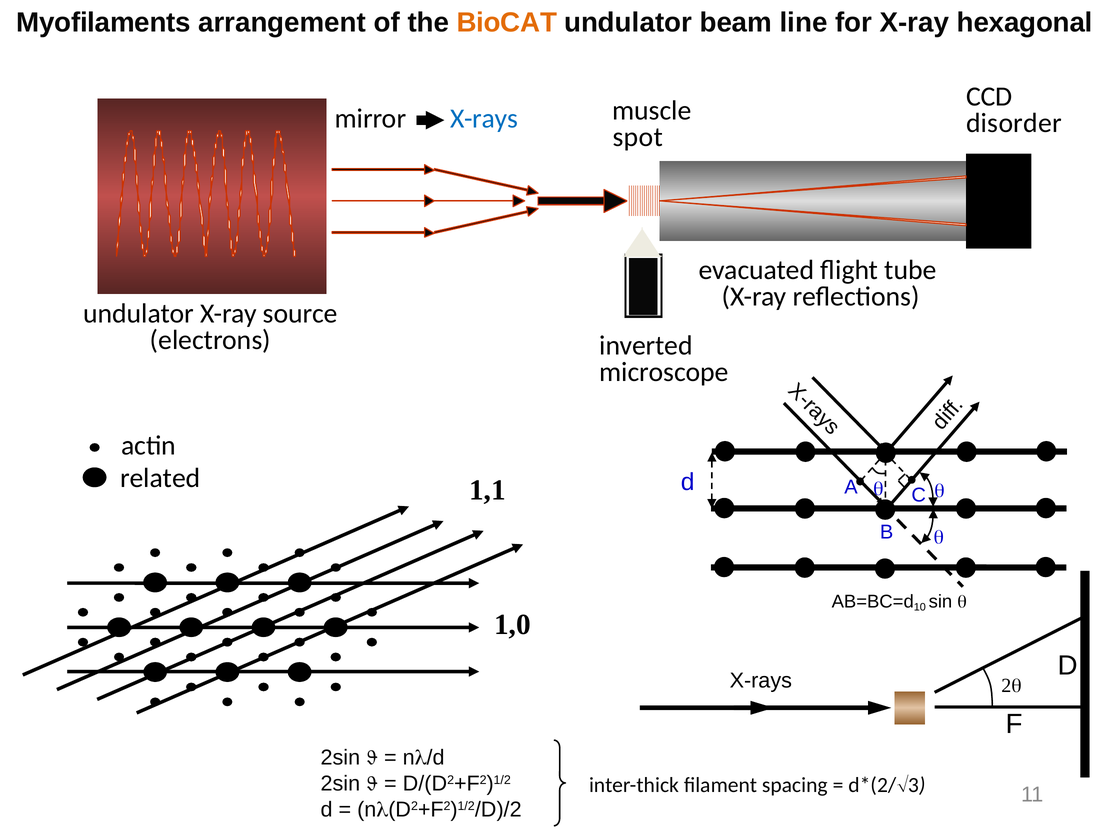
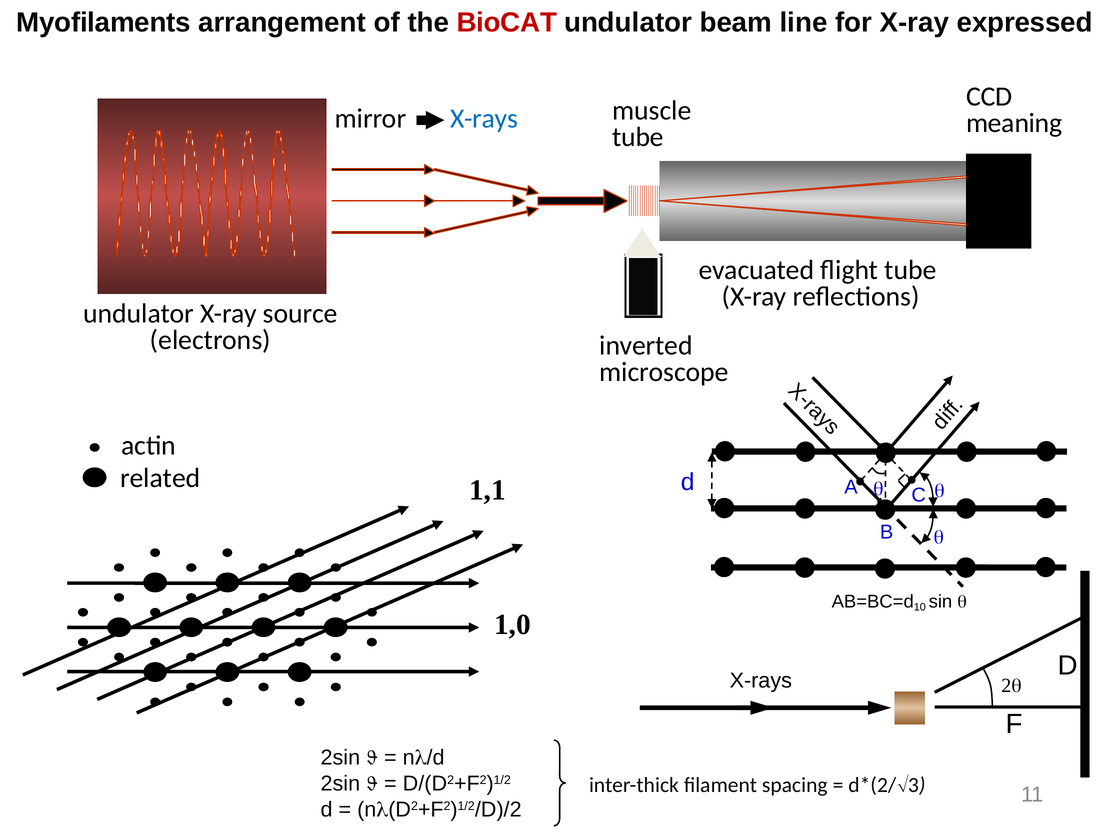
BioCAT colour: orange -> red (507, 23)
hexagonal: hexagonal -> expressed (1025, 23)
disorder: disorder -> meaning (1014, 123)
spot: spot -> tube (638, 137)
